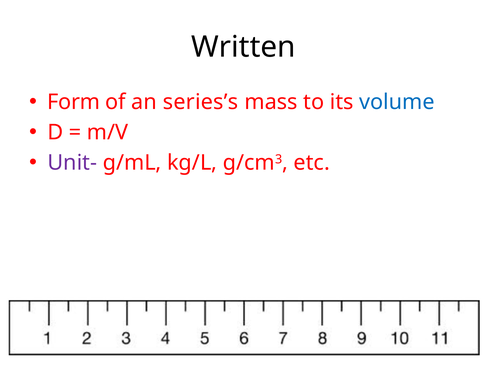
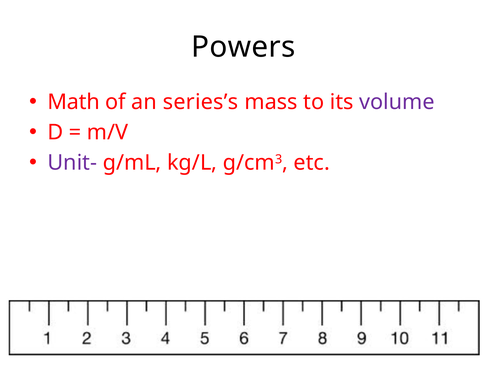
Written: Written -> Powers (243, 47)
Form: Form -> Math (74, 102)
volume colour: blue -> purple (397, 102)
